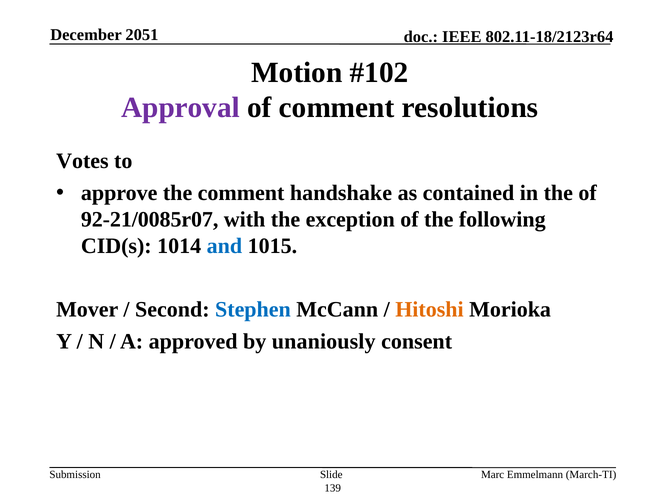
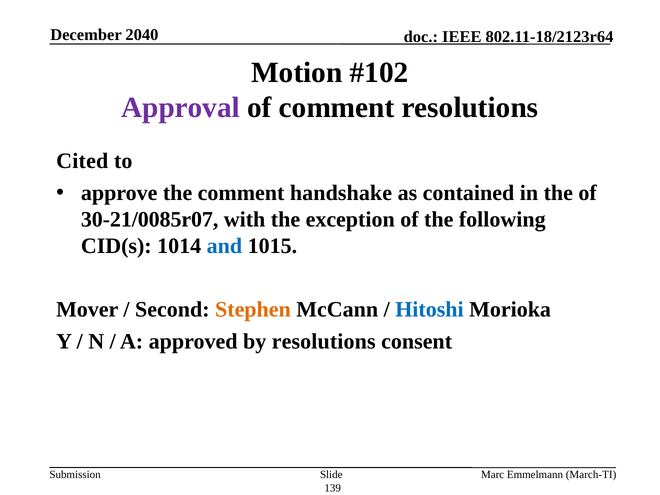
2051: 2051 -> 2040 (142, 35)
Votes: Votes -> Cited (82, 161)
92-21/0085r07: 92-21/0085r07 -> 30-21/0085r07 (150, 219)
Stephen colour: blue -> orange (253, 310)
Hitoshi colour: orange -> blue (429, 310)
by unaniously: unaniously -> resolutions (324, 341)
